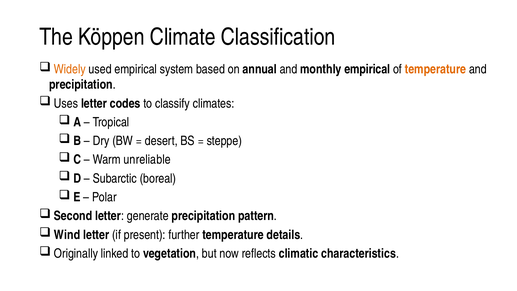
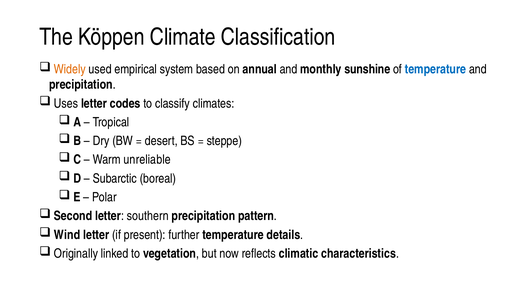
monthly empirical: empirical -> sunshine (367, 69)
temperature colour: orange -> blue (435, 69)
generate: generate -> southern (148, 216)
